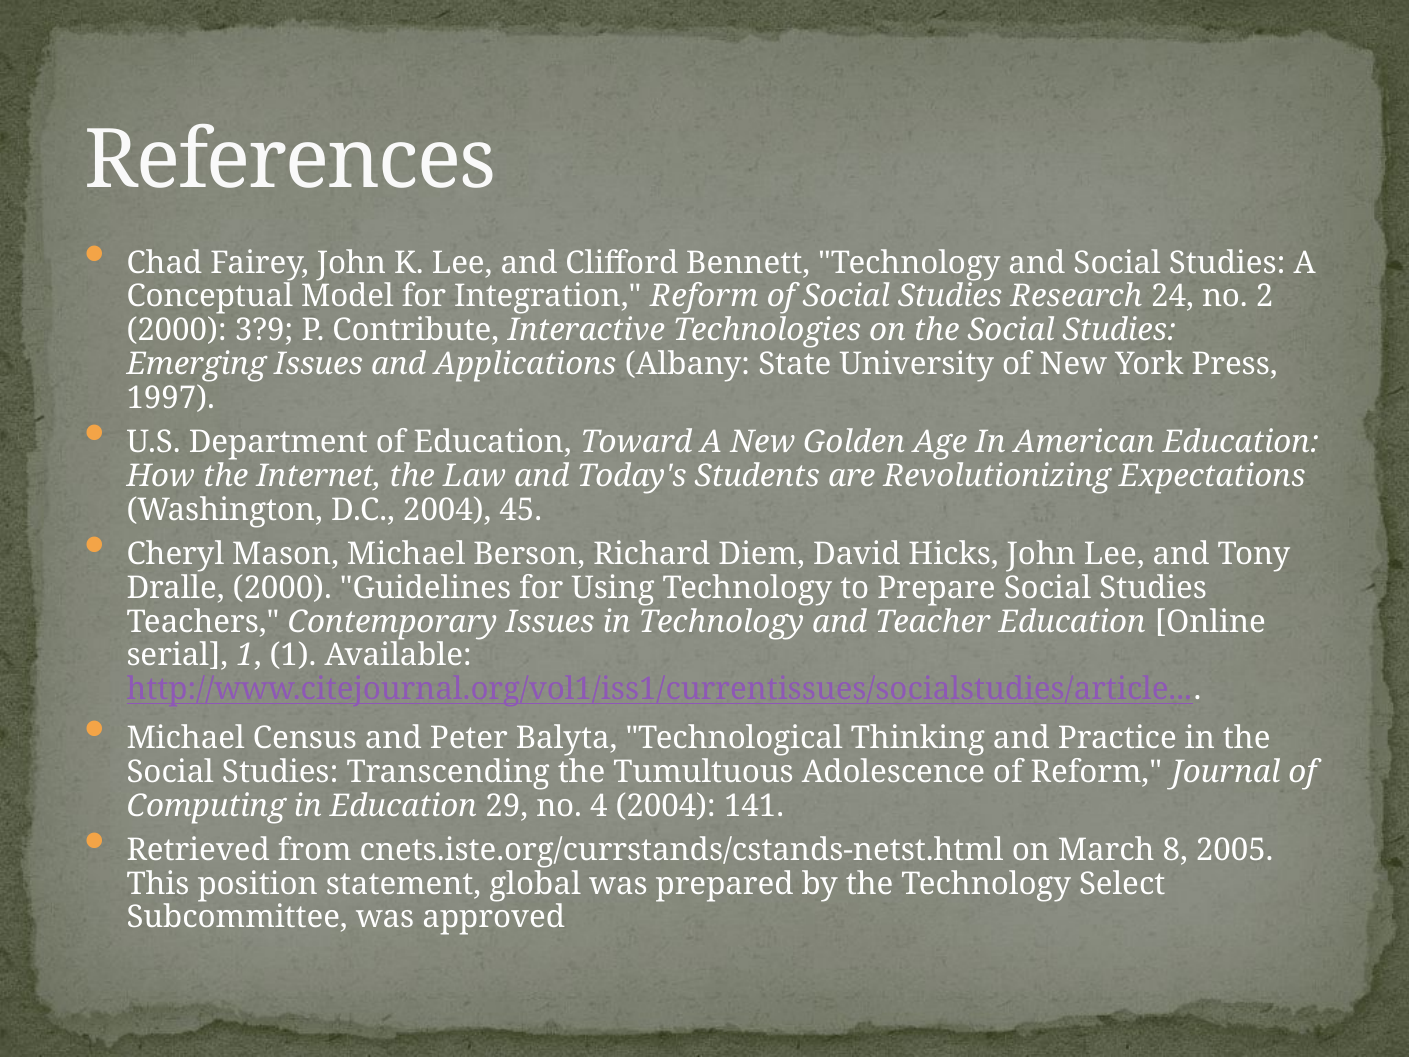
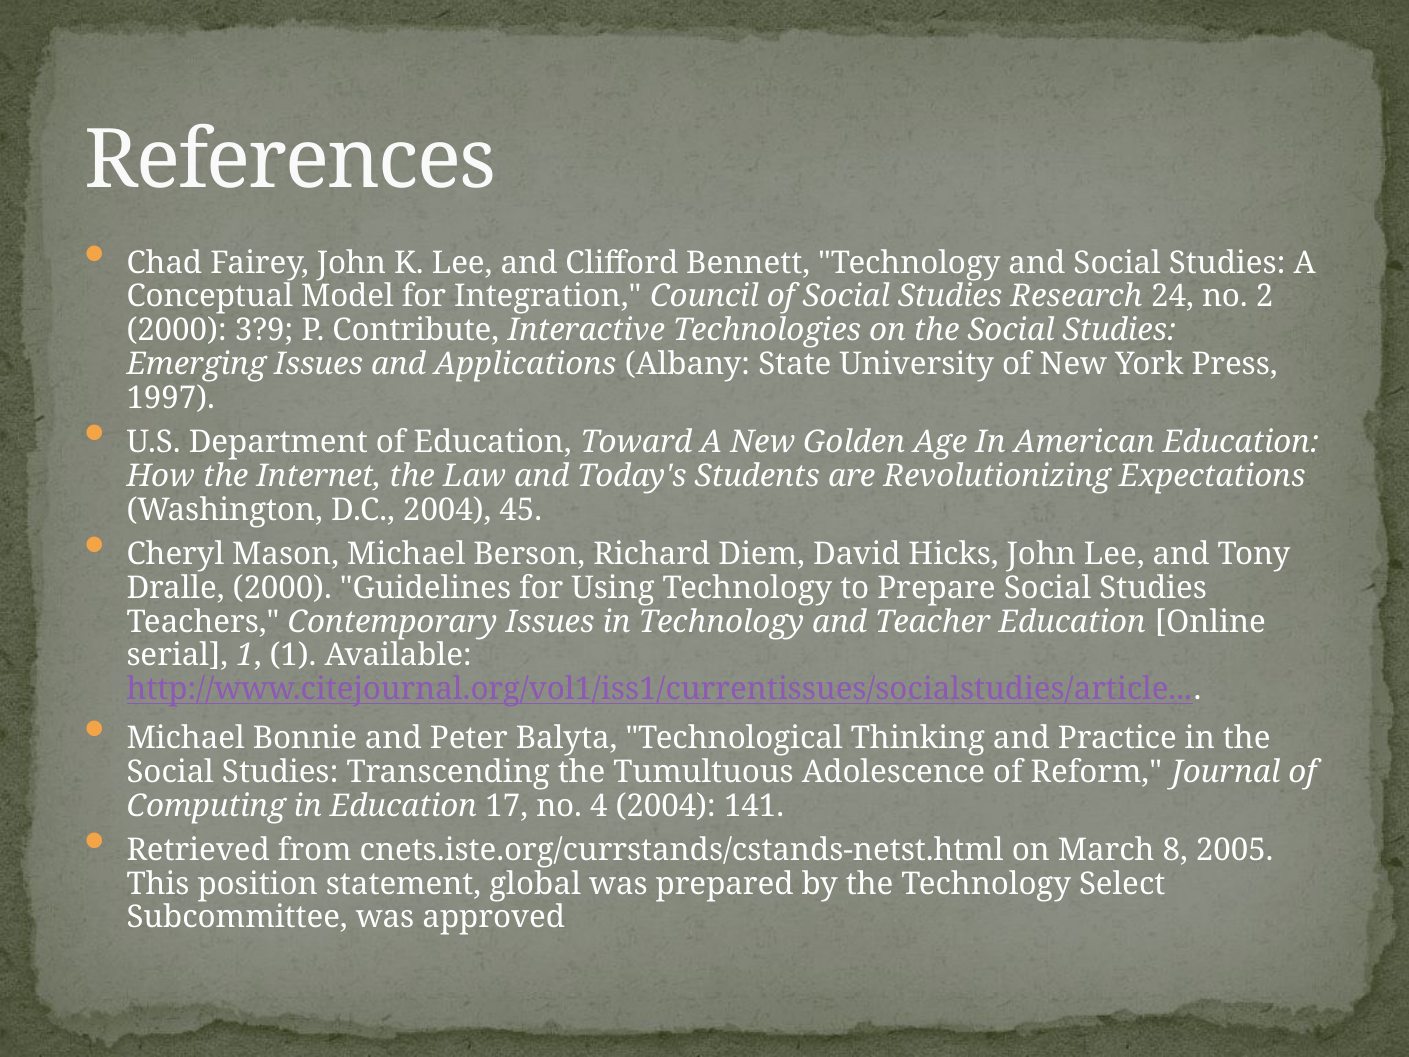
Integration Reform: Reform -> Council (705, 296)
Census: Census -> Bonnie (305, 738)
29: 29 -> 17 (507, 806)
